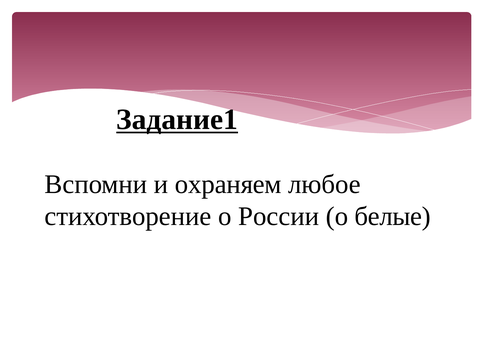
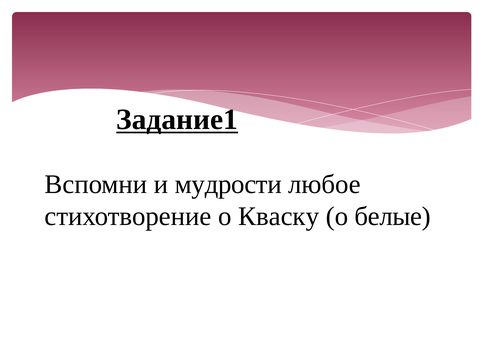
охраняем: охраняем -> мудрости (228, 184)
России: России -> Кваску (279, 217)
